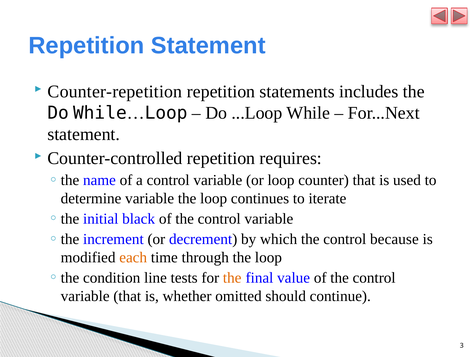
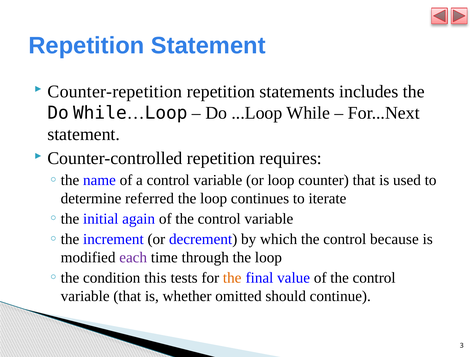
determine variable: variable -> referred (150, 198)
black: black -> again (139, 218)
each colour: orange -> purple (133, 257)
line: line -> this (155, 277)
